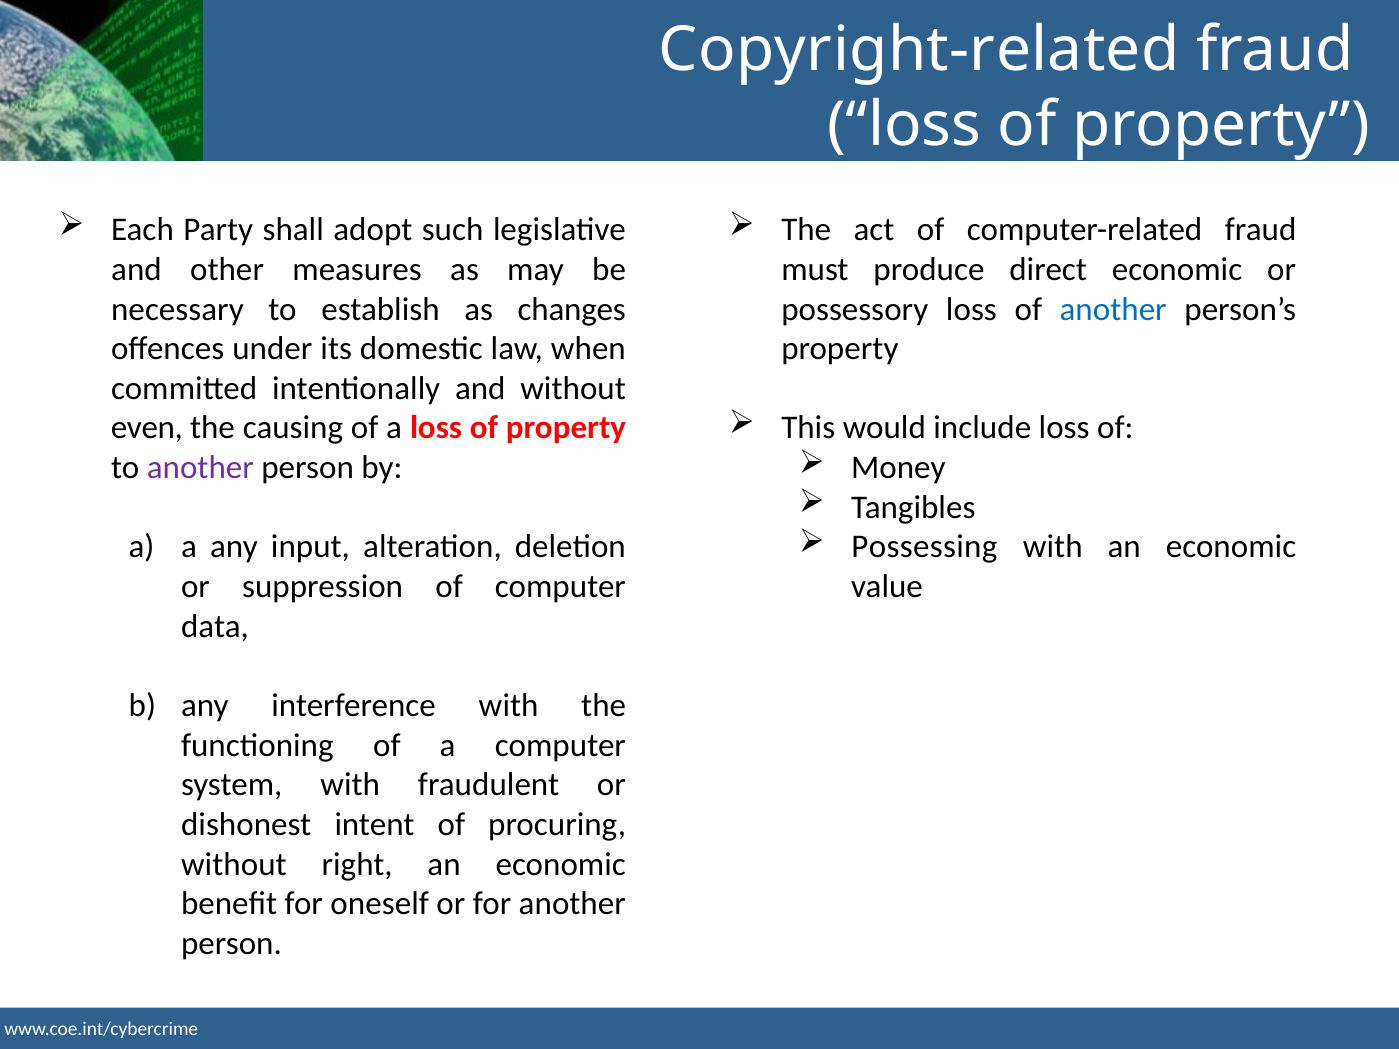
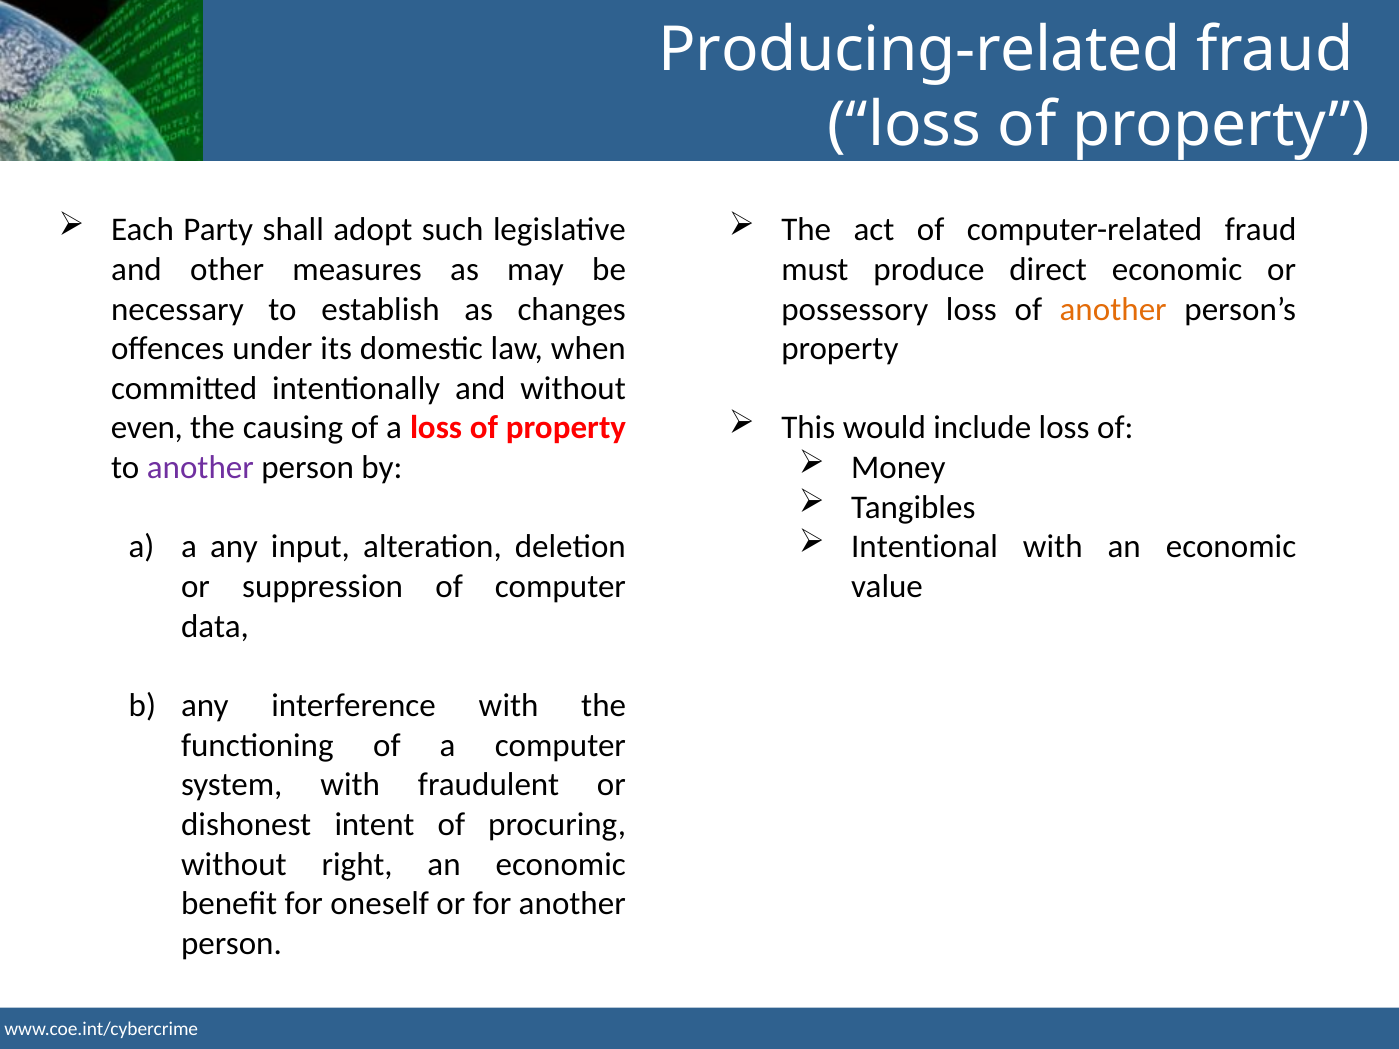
Copyright-related: Copyright-related -> Producing-related (919, 50)
another colour: blue -> orange (1113, 309)
Possessing: Possessing -> Intentional (925, 547)
